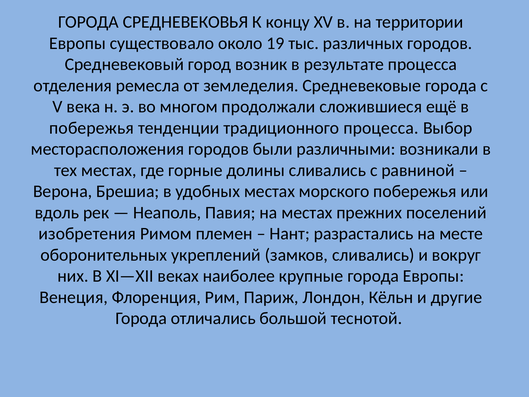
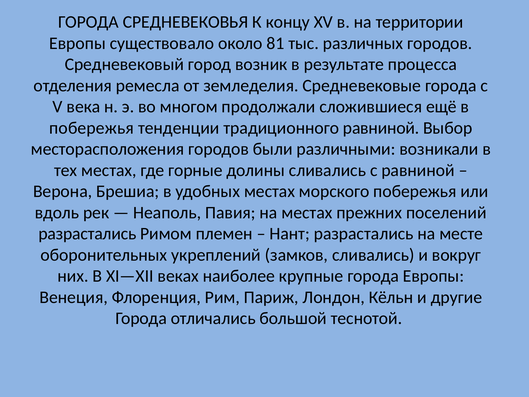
19: 19 -> 81 (275, 43)
традиционного процесса: процесса -> равниной (381, 128)
изобретения: изобретения -> разрастались (87, 234)
